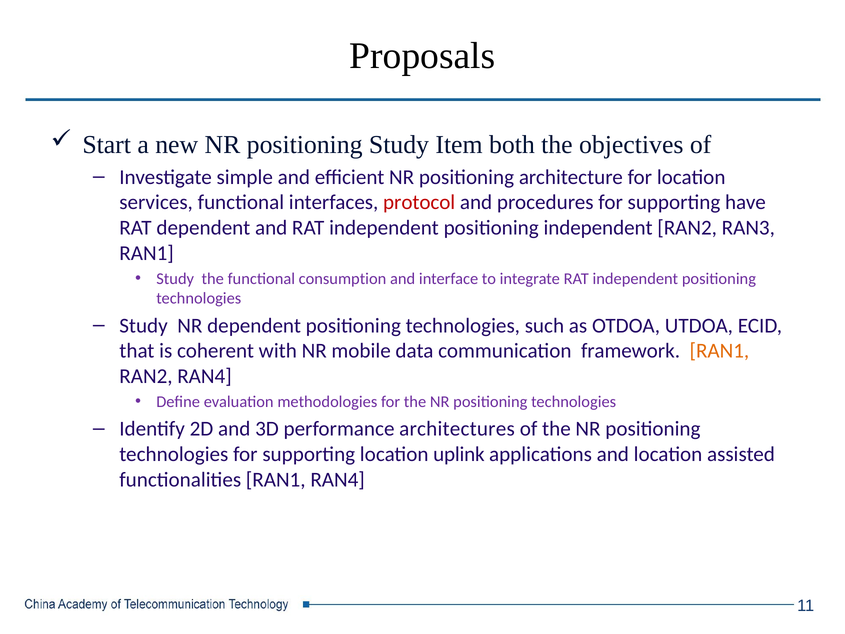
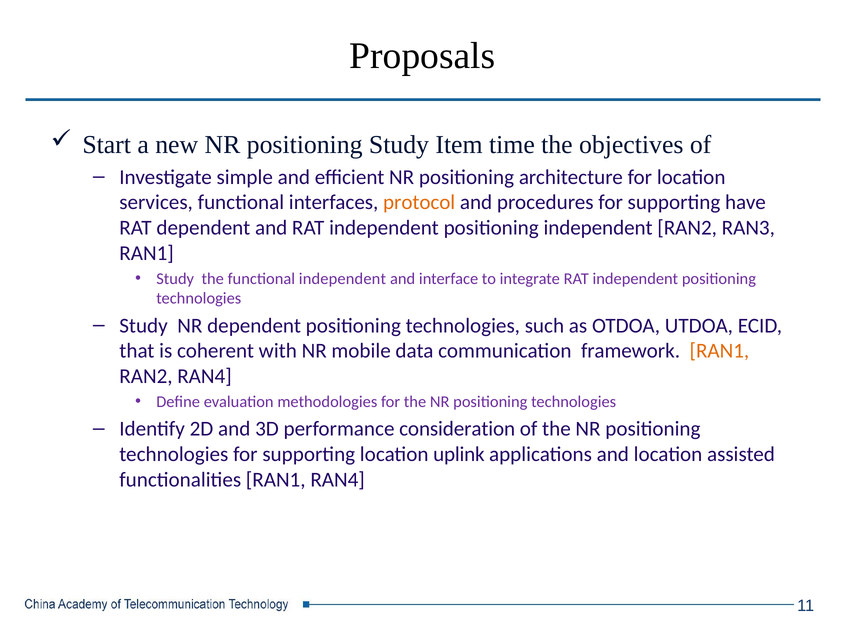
both: both -> time (512, 145)
protocol colour: red -> orange (419, 202)
functional consumption: consumption -> independent (342, 279)
architectures: architectures -> consideration (457, 429)
